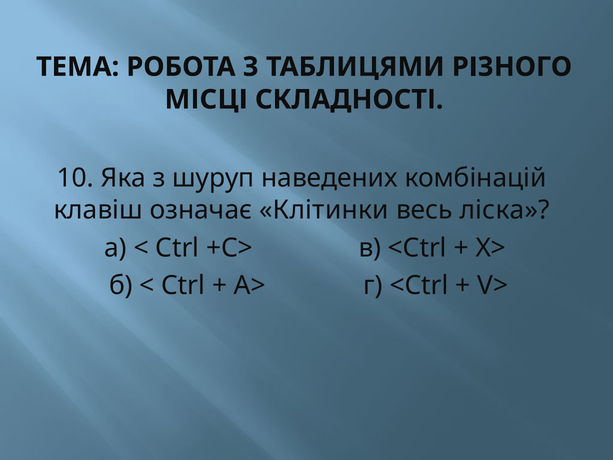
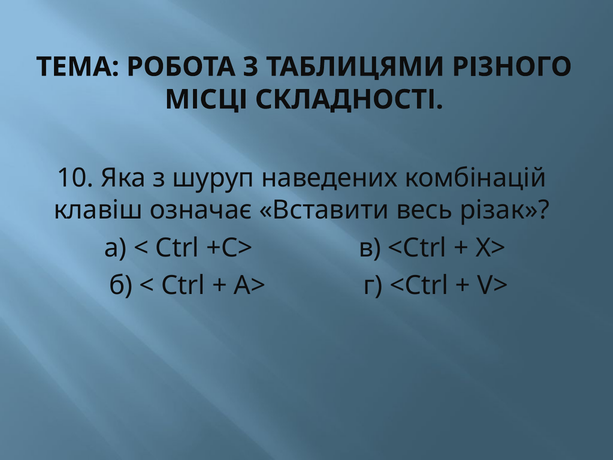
Клітинки: Клітинки -> Вставити (324, 210)
ліска: ліска -> різак (505, 210)
